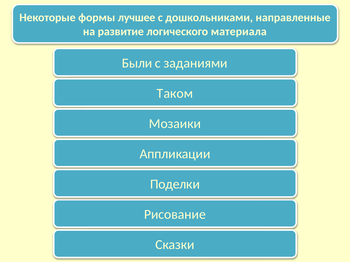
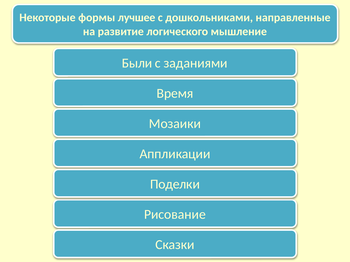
материала: материала -> мышление (239, 32)
Таком: Таком -> Время (175, 94)
